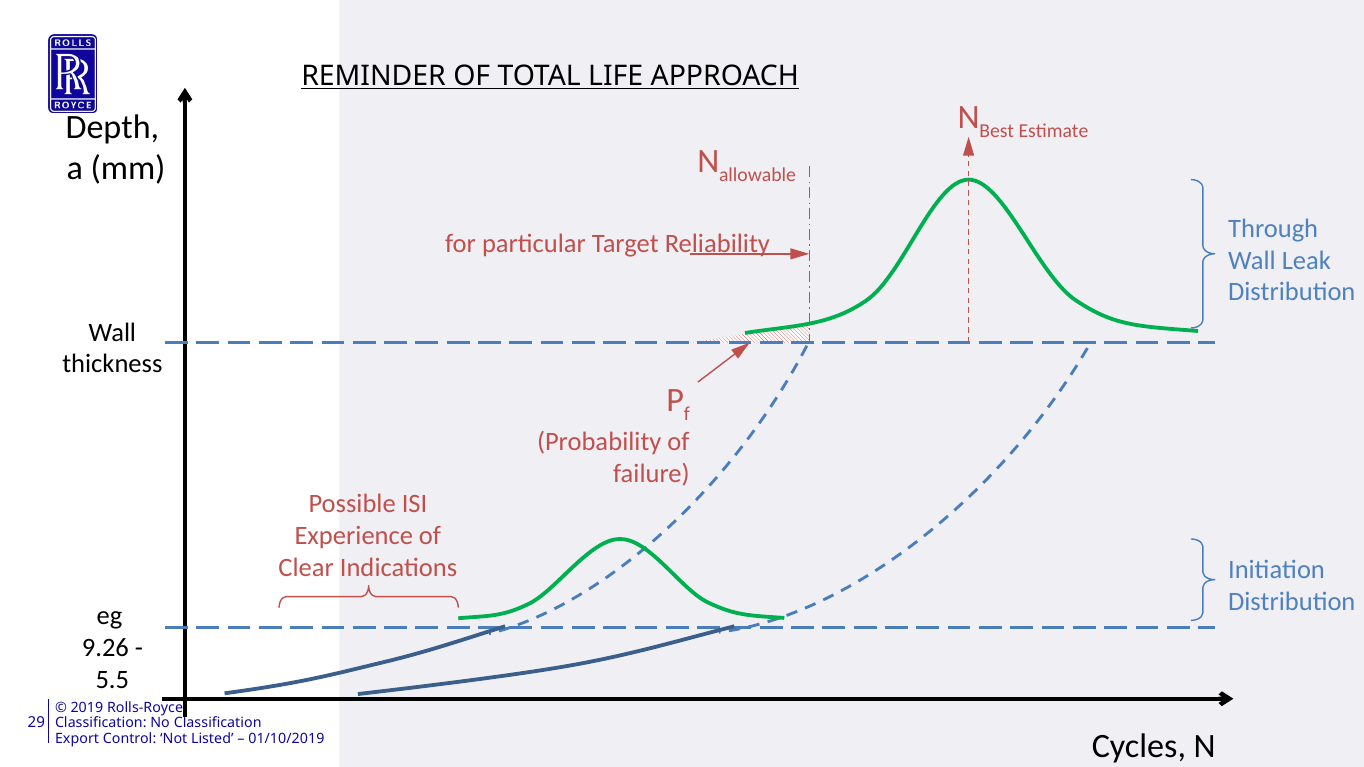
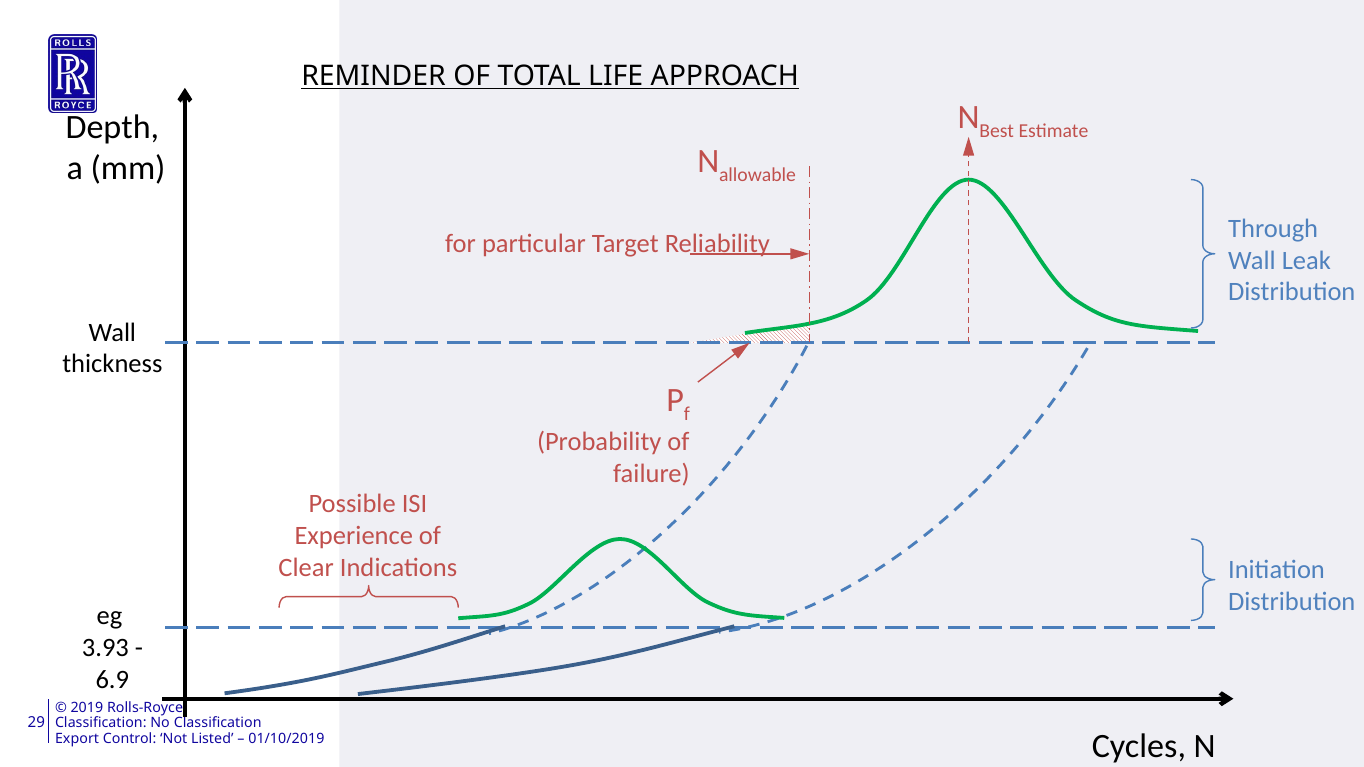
9.26: 9.26 -> 3.93 (105, 648)
5.5: 5.5 -> 6.9 (112, 680)
